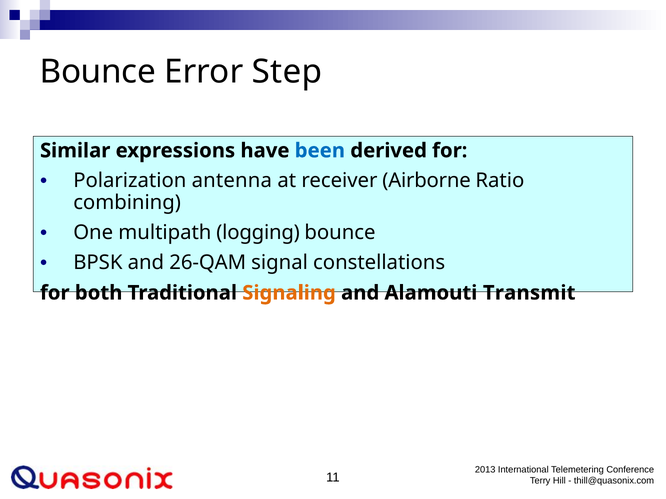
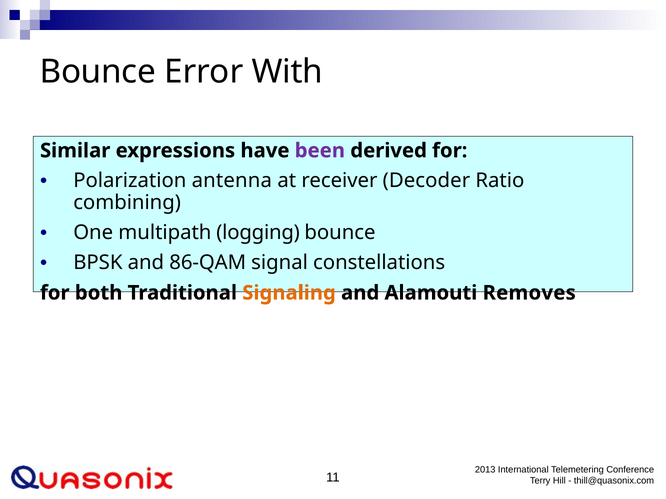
Step: Step -> With (287, 72)
been colour: blue -> purple (320, 151)
Airborne: Airborne -> Decoder (426, 181)
26-QAM: 26-QAM -> 86-QAM (208, 263)
Transmit: Transmit -> Removes (529, 293)
